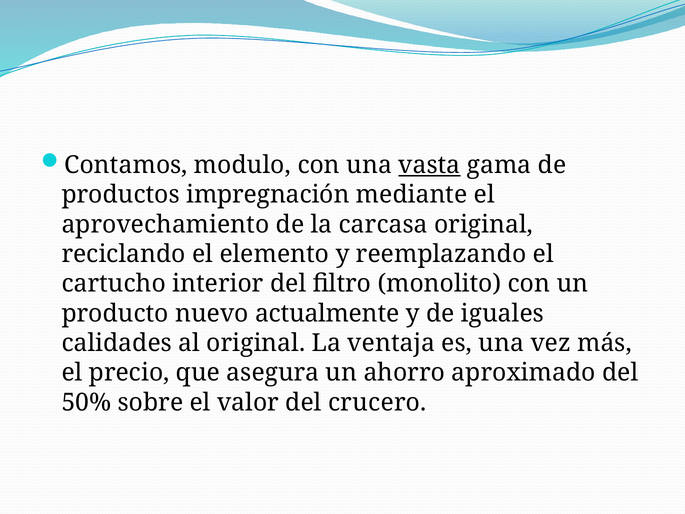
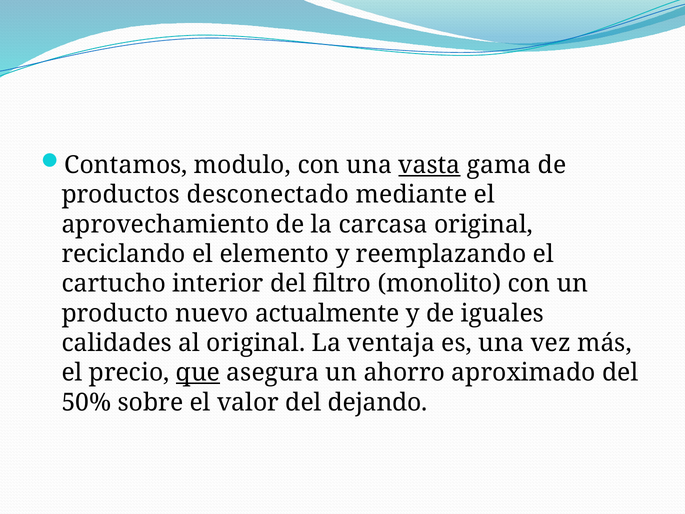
impregnación: impregnación -> desconectado (268, 195)
que underline: none -> present (198, 373)
crucero: crucero -> dejando (378, 402)
